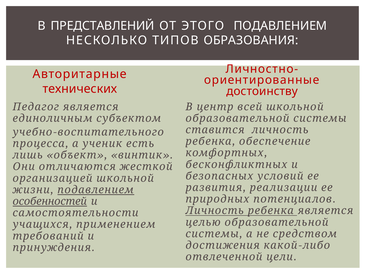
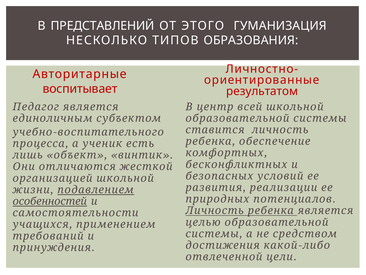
ЭТОГО ПОДАВЛЕНИЕМ: ПОДАВЛЕНИЕМ -> ГУМАНИЗАЦИЯ (280, 26)
технических: технических -> воспитывает (80, 89)
достоинству: достоинству -> результатом (262, 91)
